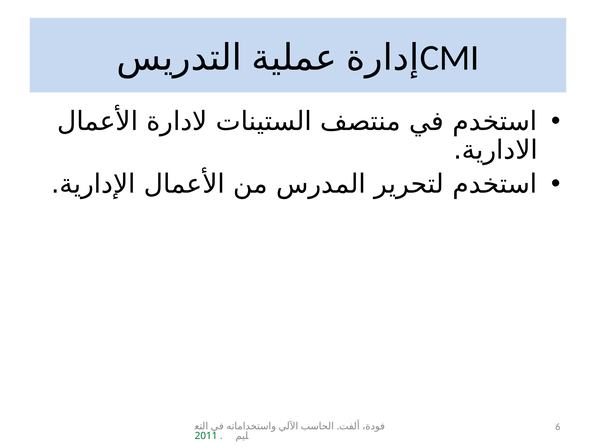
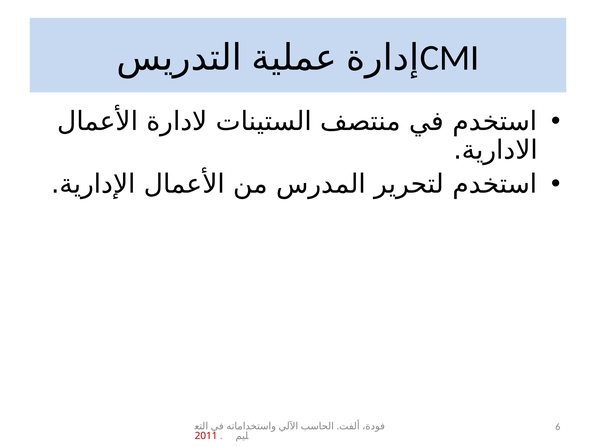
2011 colour: green -> red (206, 436)
